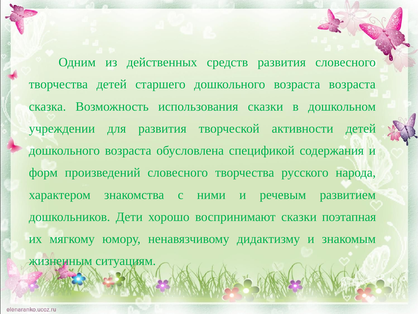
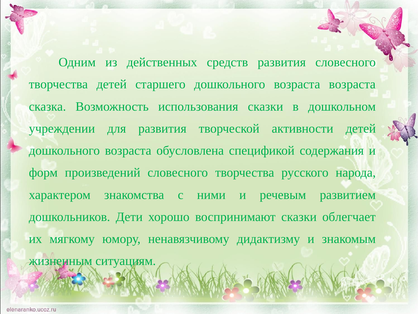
поэтапная: поэтапная -> облегчает (349, 217)
